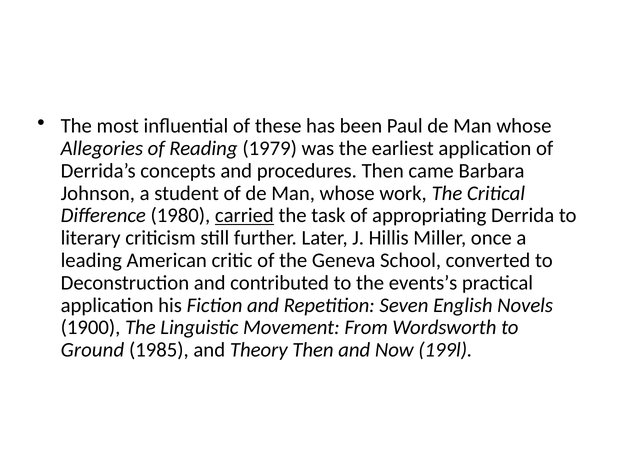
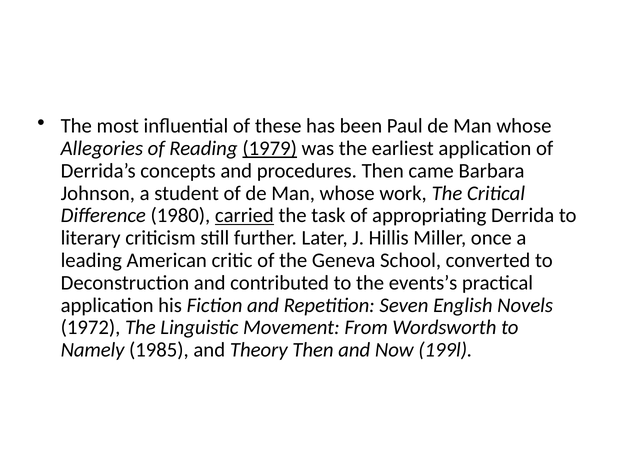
1979 underline: none -> present (270, 148)
1900: 1900 -> 1972 (90, 327)
Ground: Ground -> Namely (93, 350)
